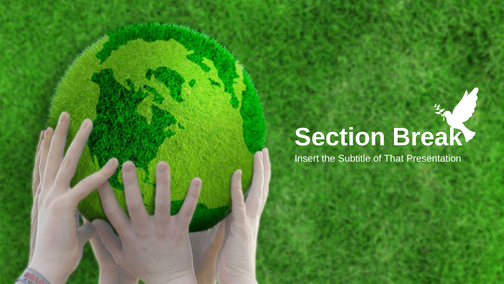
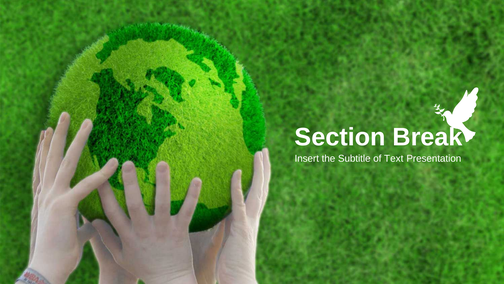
That: That -> Text (394, 158)
